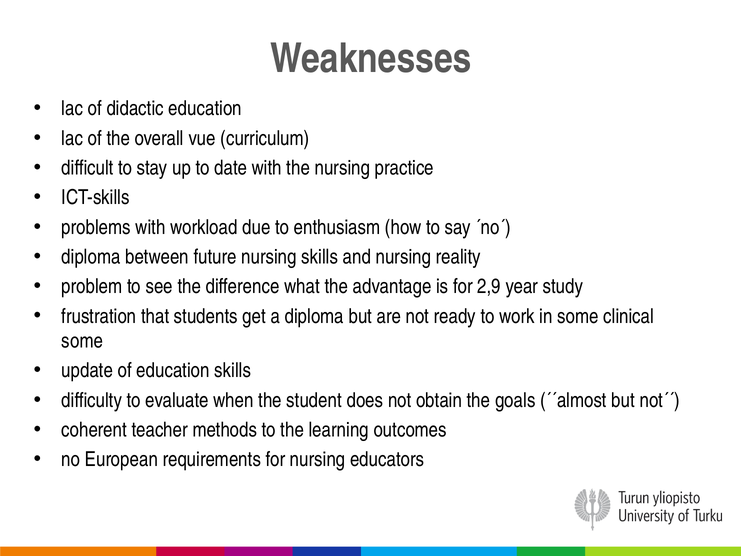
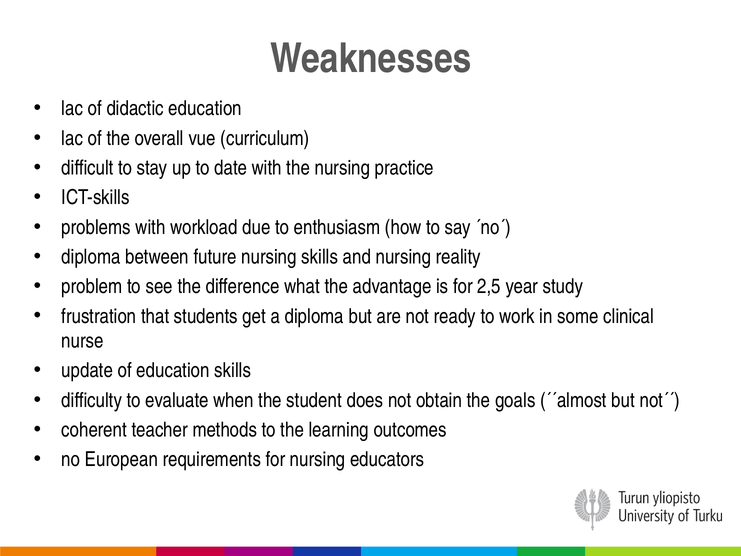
2,9: 2,9 -> 2,5 (489, 286)
some: some -> nurse (82, 341)
